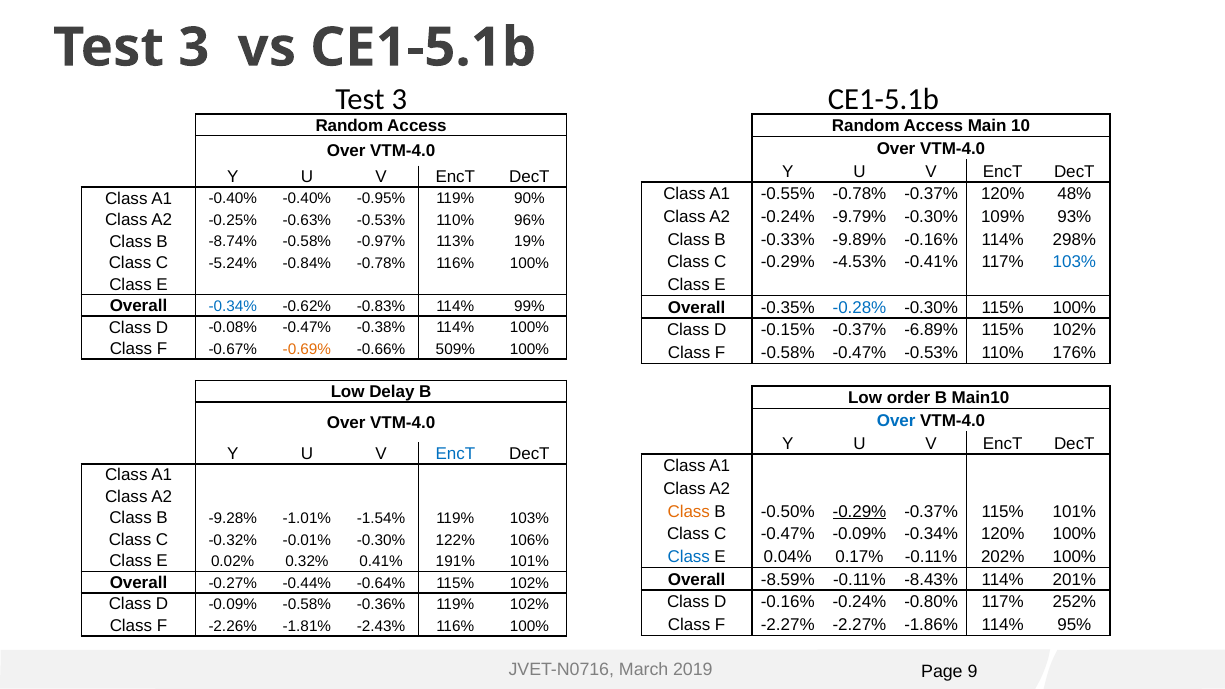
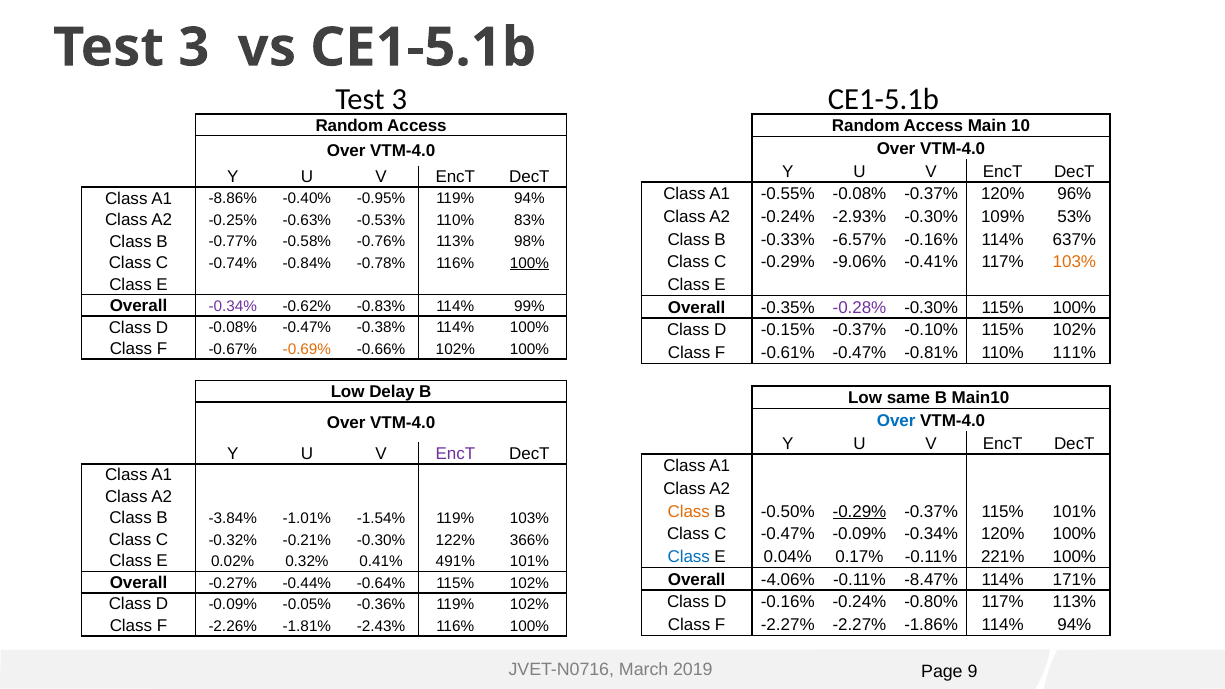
-0.55% -0.78%: -0.78% -> -0.08% (859, 194)
48%: 48% -> 96% (1074, 194)
A1 -0.40%: -0.40% -> -8.86% (233, 199)
119% 90%: 90% -> 94% (529, 199)
-9.79%: -9.79% -> -2.93% (859, 217)
93%: 93% -> 53% (1074, 217)
96%: 96% -> 83% (529, 220)
-9.89%: -9.89% -> -6.57% (859, 239)
298%: 298% -> 637% (1074, 239)
-8.74%: -8.74% -> -0.77% (233, 242)
-0.97%: -0.97% -> -0.76% (381, 242)
19%: 19% -> 98% (529, 242)
-4.53%: -4.53% -> -9.06% (859, 262)
103% colour: blue -> orange (1074, 262)
-5.24%: -5.24% -> -0.74% (233, 263)
100% underline: none -> present (530, 263)
-0.34% colour: blue -> purple (233, 306)
-0.28% colour: blue -> purple (859, 307)
-6.89%: -6.89% -> -0.10% (931, 330)
-0.66% 509%: 509% -> 102% (455, 349)
F -0.58%: -0.58% -> -0.61% (788, 353)
-0.47% -0.53%: -0.53% -> -0.81% (931, 353)
176%: 176% -> 111% (1074, 353)
order: order -> same (909, 398)
EncT colour: blue -> purple (455, 454)
-9.28%: -9.28% -> -3.84% (233, 519)
-0.01%: -0.01% -> -0.21% (307, 540)
106%: 106% -> 366% (530, 540)
202%: 202% -> 221% (1003, 557)
191%: 191% -> 491% (455, 562)
-8.59%: -8.59% -> -4.06% (788, 579)
-8.43%: -8.43% -> -8.47% (931, 579)
201%: 201% -> 171% (1074, 579)
117% 252%: 252% -> 113% (1074, 602)
-0.09% -0.58%: -0.58% -> -0.05% (307, 605)
114% 95%: 95% -> 94% (1074, 625)
